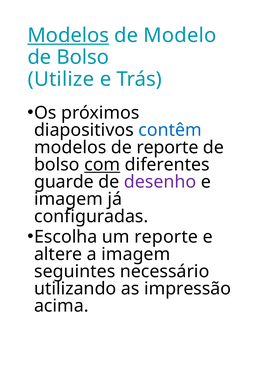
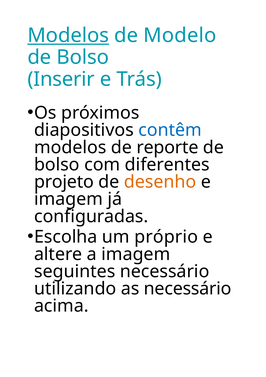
Utilize: Utilize -> Inserir (61, 79)
com underline: present -> none (102, 165)
guarde: guarde -> projeto (64, 182)
desenho colour: purple -> orange (160, 182)
um reporte: reporte -> próprio (166, 237)
as impressão: impressão -> necessário (188, 289)
